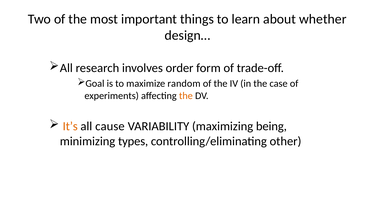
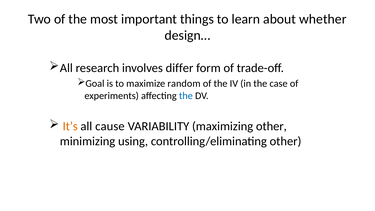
order: order -> differ (180, 68)
the colour: orange -> blue (186, 96)
maximizing being: being -> other (271, 126)
types: types -> using (133, 141)
